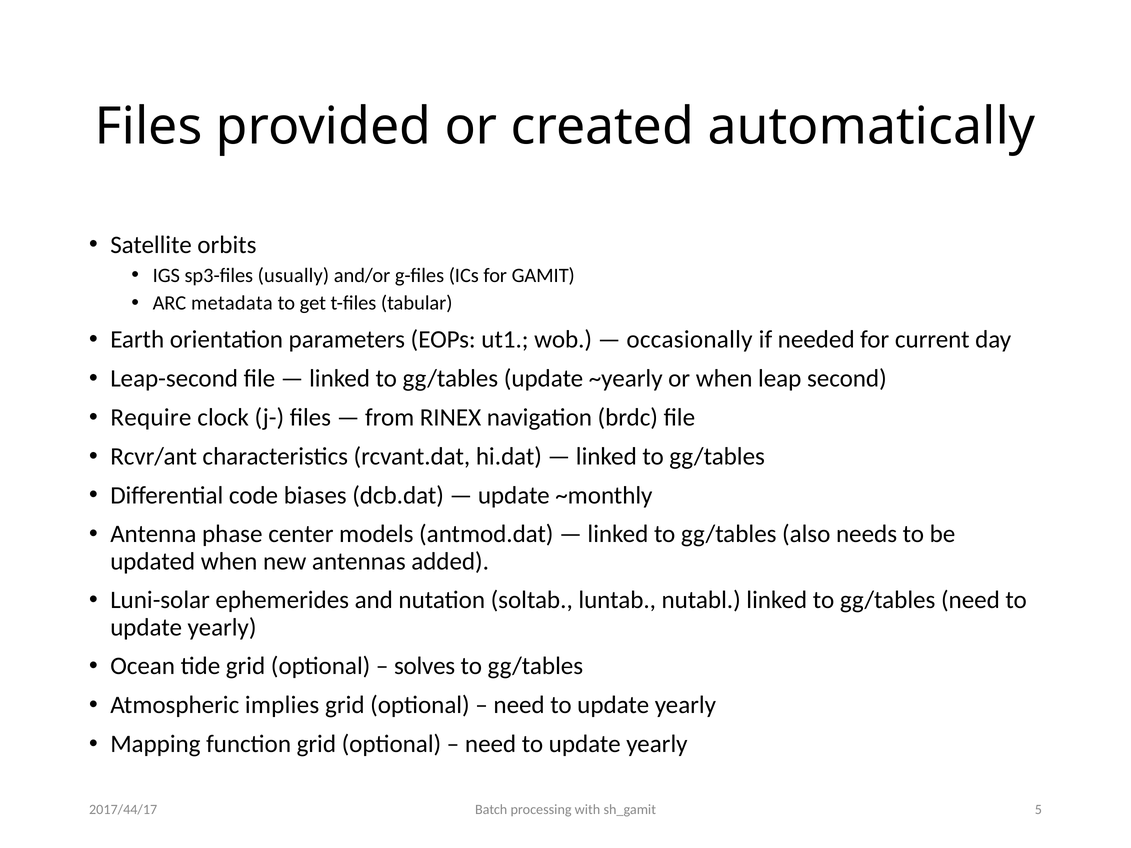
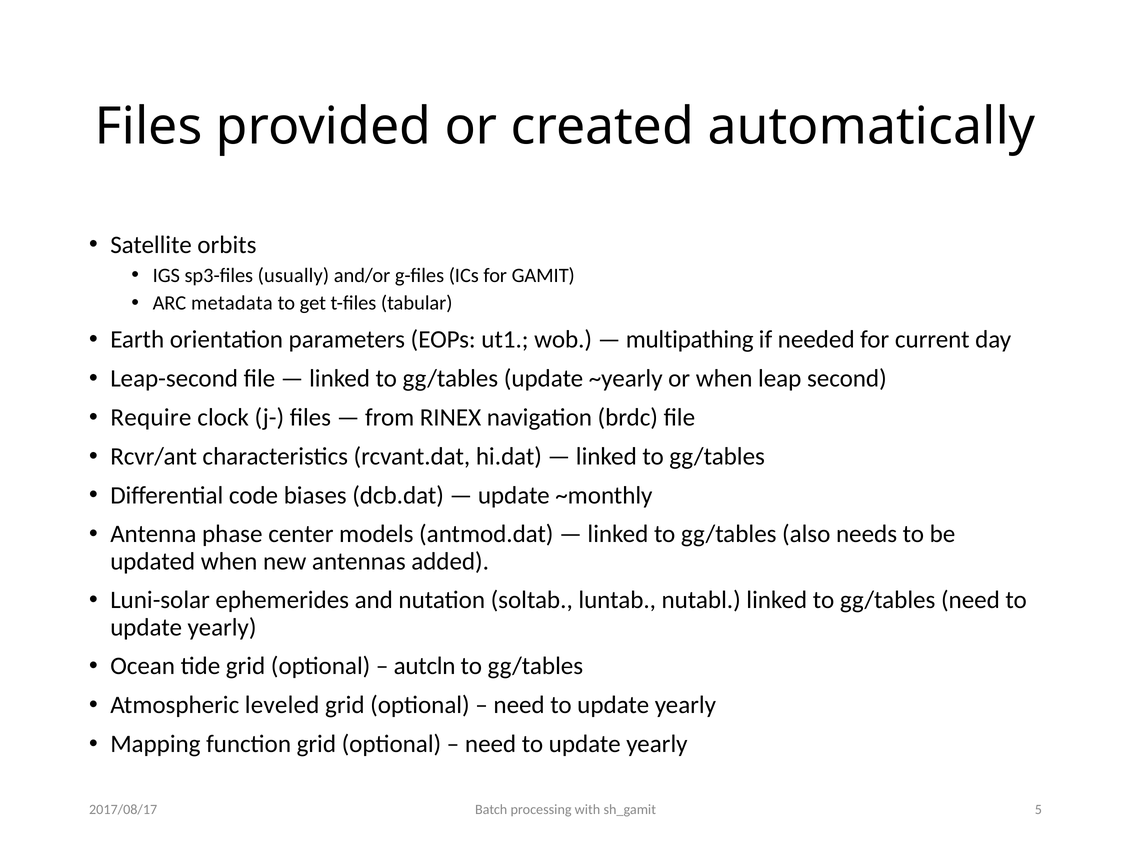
occasionally: occasionally -> multipathing (690, 340)
solves: solves -> autcln (425, 666)
implies: implies -> leveled (282, 705)
2017/44/17: 2017/44/17 -> 2017/08/17 (123, 810)
